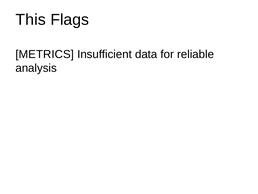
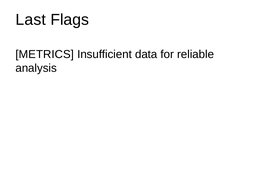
This: This -> Last (31, 20)
